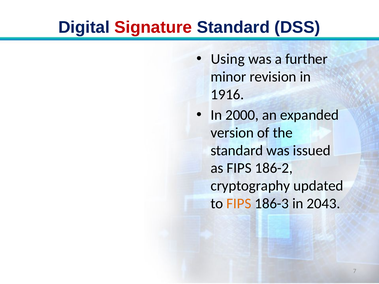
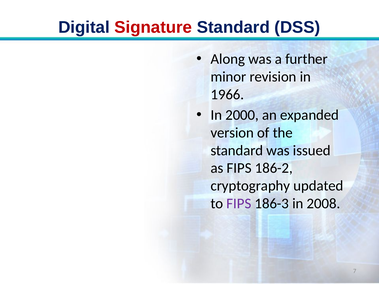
Using: Using -> Along (228, 59)
1916: 1916 -> 1966 (227, 95)
FIPS colour: orange -> purple (239, 204)
2043: 2043 -> 2008 (323, 204)
